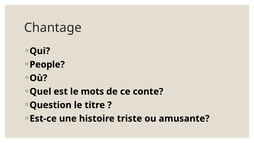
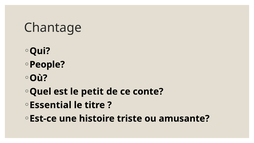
mots: mots -> petit (92, 91)
Question: Question -> Essential (50, 105)
